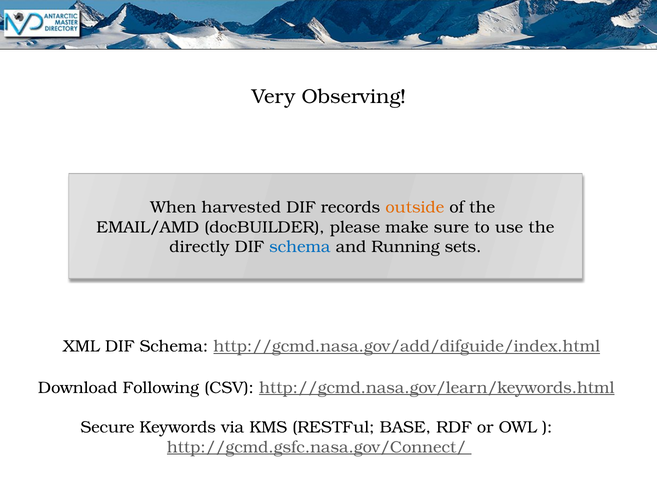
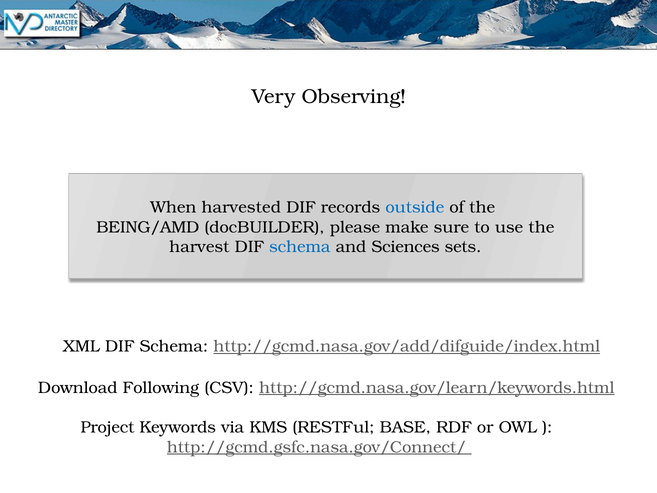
outside colour: orange -> blue (415, 207)
EMAIL/AMD: EMAIL/AMD -> BEING/AMD (148, 227)
directly: directly -> harvest (199, 247)
Running: Running -> Sciences (406, 247)
Secure: Secure -> Project (107, 427)
